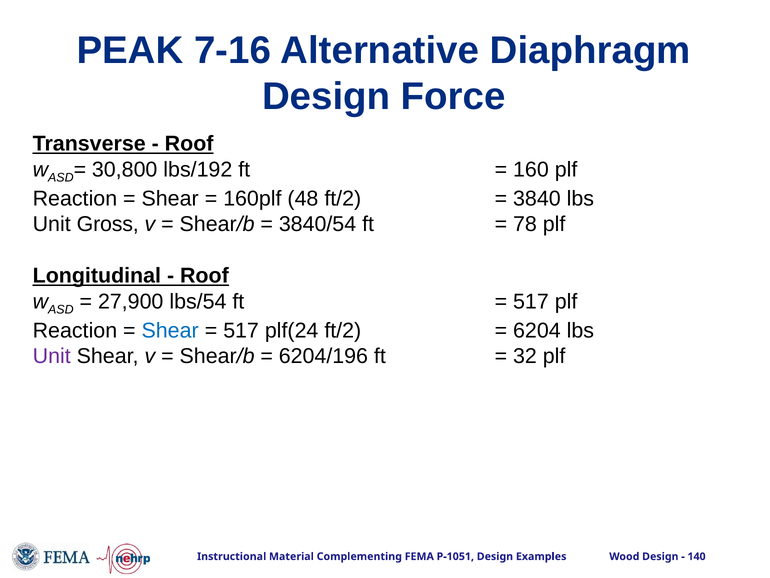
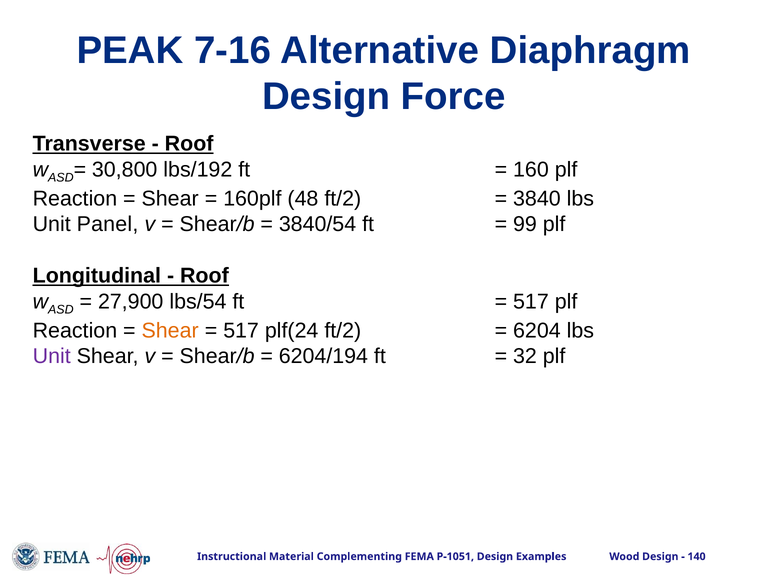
Gross: Gross -> Panel (108, 224)
78: 78 -> 99 (525, 224)
Shear colour: blue -> orange (170, 330)
6204/196: 6204/196 -> 6204/194 (323, 356)
